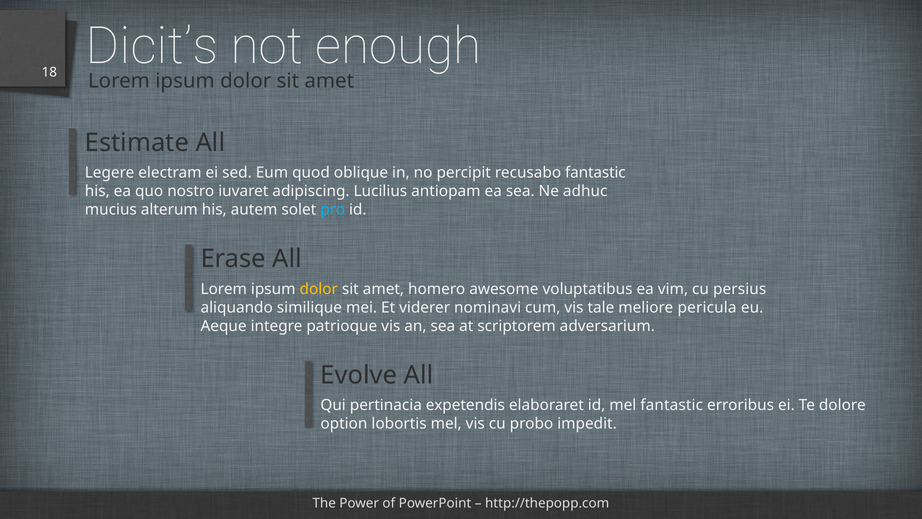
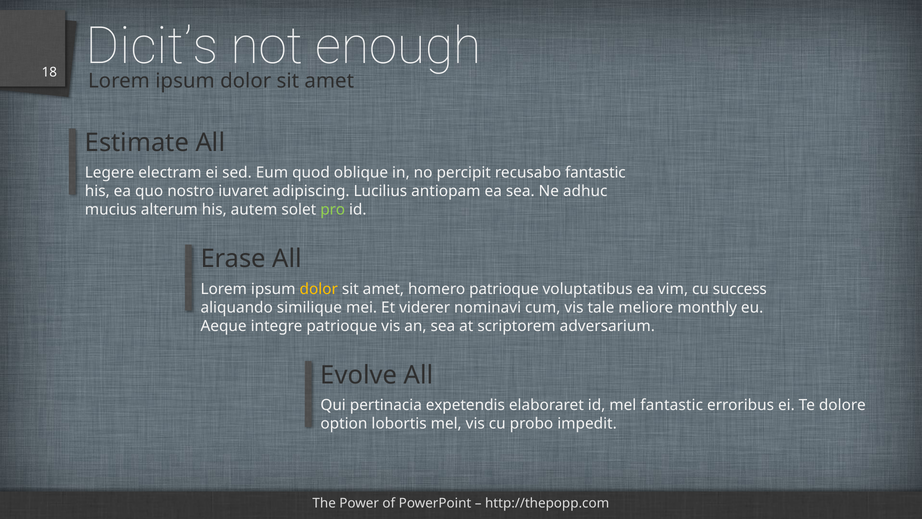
pro colour: light blue -> light green (333, 210)
homero awesome: awesome -> patrioque (504, 289)
persius: persius -> success (740, 289)
pericula: pericula -> monthly (707, 307)
